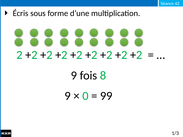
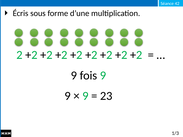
fois 8: 8 -> 9 (103, 76)
0: 0 -> 9 (85, 96)
99: 99 -> 23 (106, 96)
